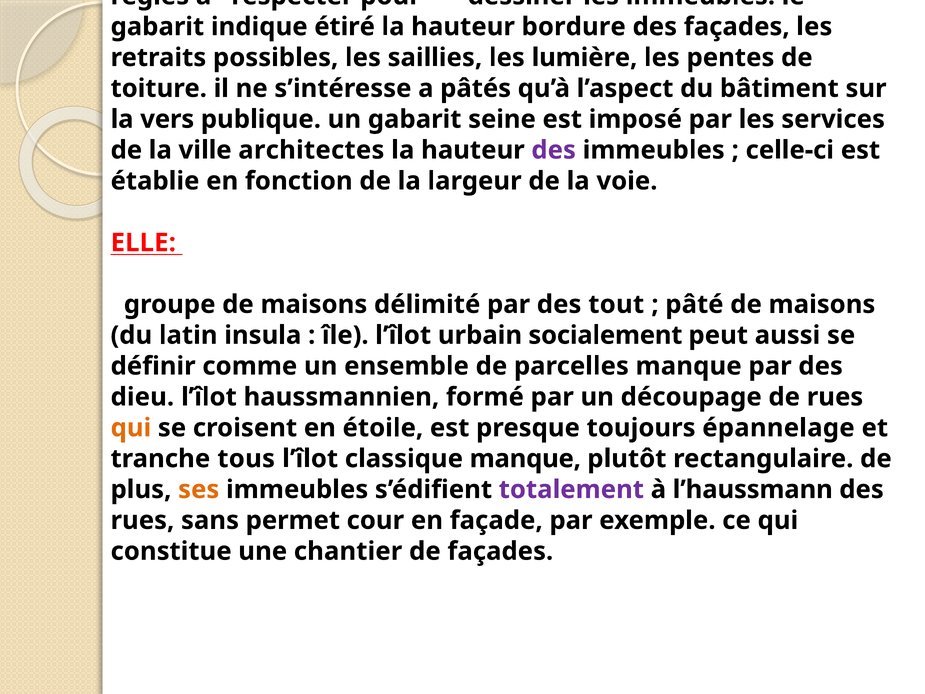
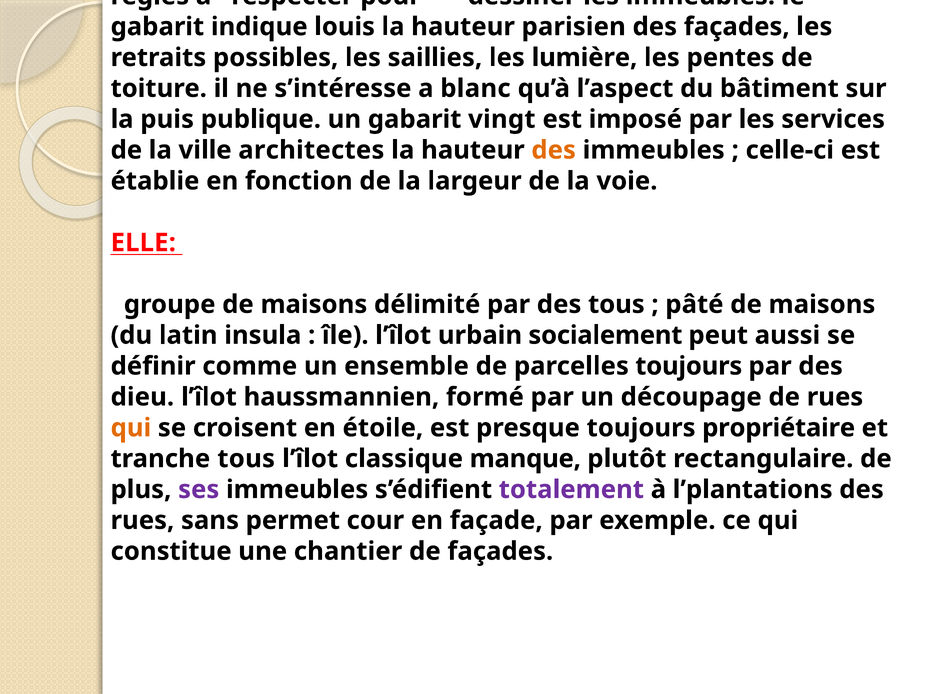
étiré: étiré -> louis (345, 27)
bordure: bordure -> parisien (574, 27)
pâtés: pâtés -> blanc (475, 88)
vers: vers -> puis (167, 119)
seine: seine -> vingt (502, 119)
des colour: purple -> orange (554, 150)
des tout: tout -> tous (616, 304)
parcelles manque: manque -> toujours (689, 366)
épannelage: épannelage -> propriétaire (779, 428)
ses colour: orange -> purple (199, 489)
l’haussmann: l’haussmann -> l’plantations (753, 489)
